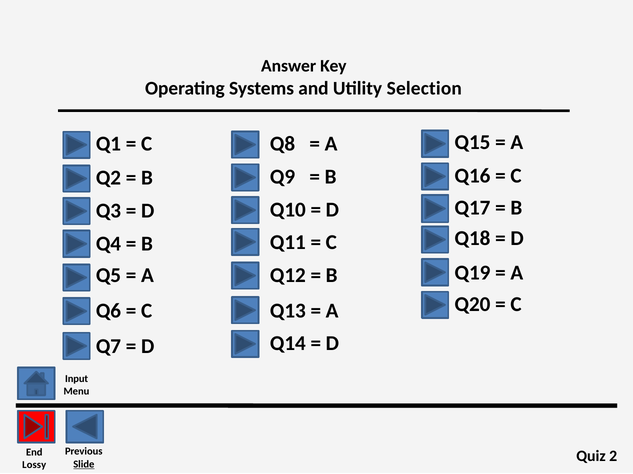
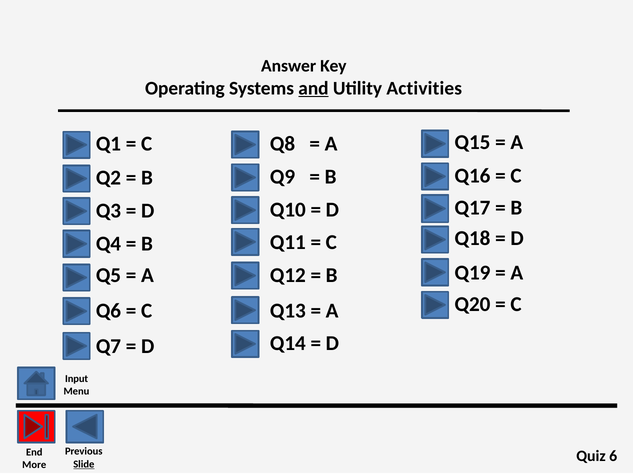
and underline: none -> present (313, 88)
Selection: Selection -> Activities (424, 88)
2: 2 -> 6 (613, 457)
Lossy: Lossy -> More (34, 466)
